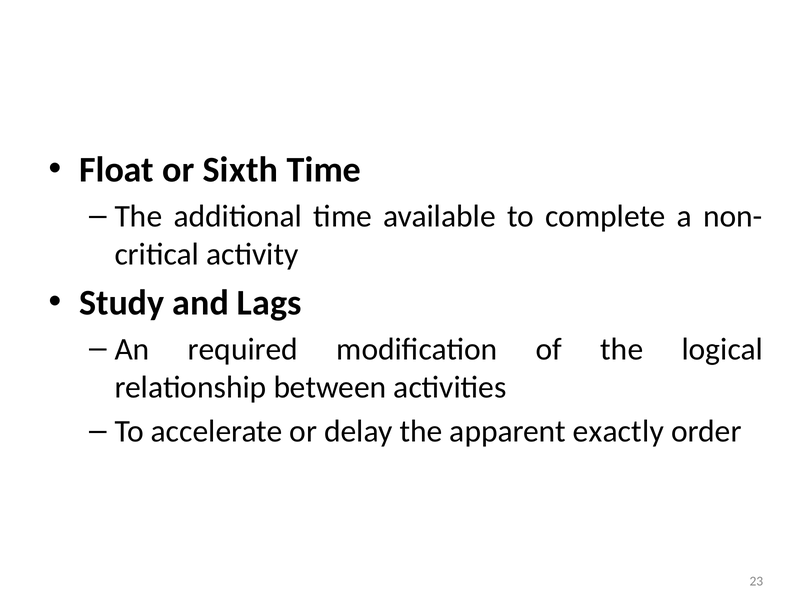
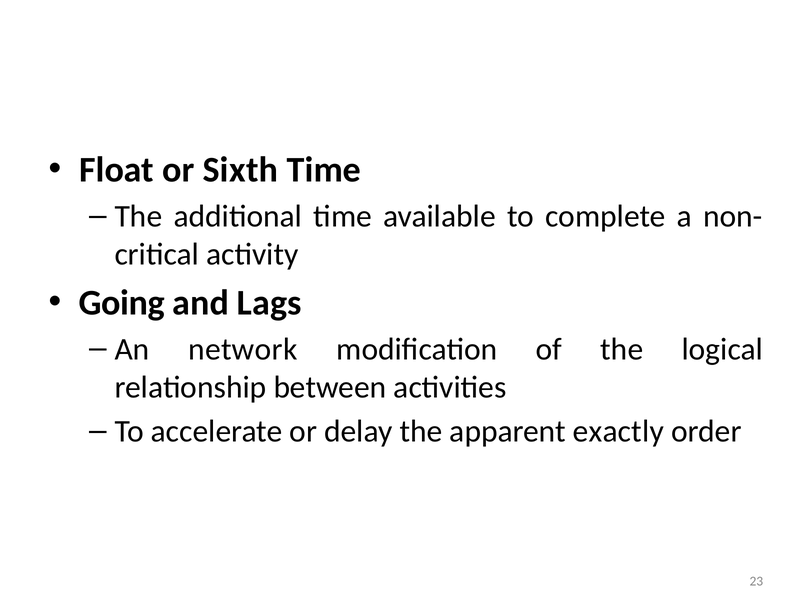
Study: Study -> Going (122, 303)
required: required -> network (243, 349)
